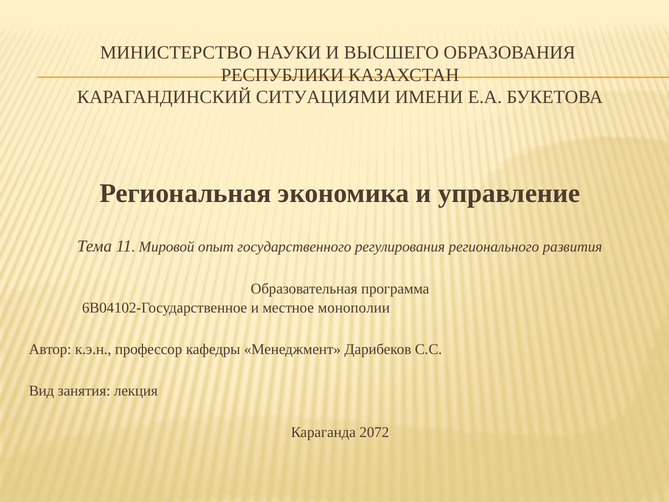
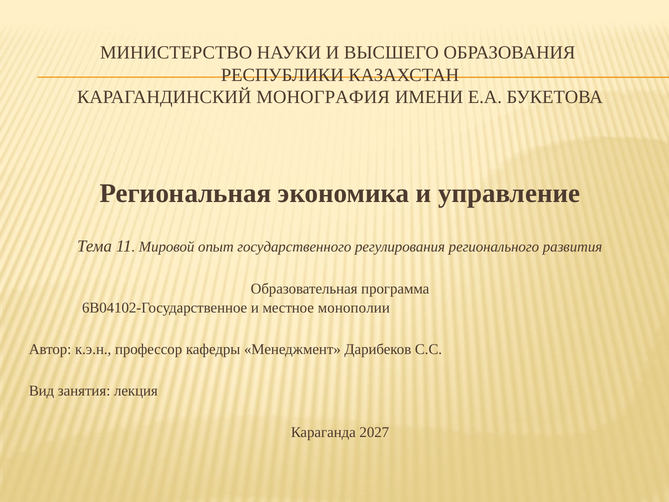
СИТУАЦИЯМИ: СИТУАЦИЯМИ -> МОНОГРАФИЯ (323, 97)
2072: 2072 -> 2027 (374, 432)
